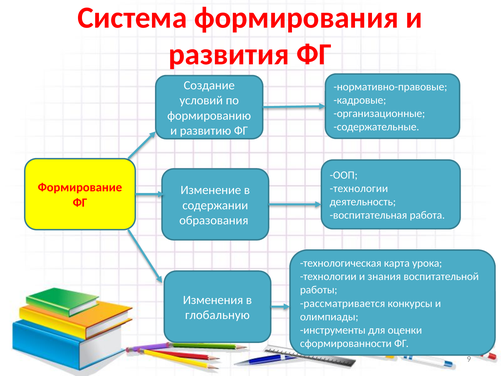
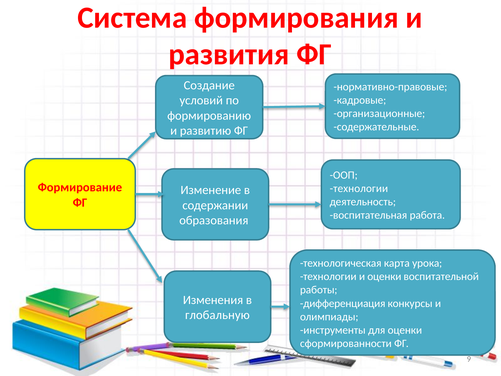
и знания: знания -> оценки (384, 276)
рассматривается: рассматривается -> дифференциация (343, 303)
